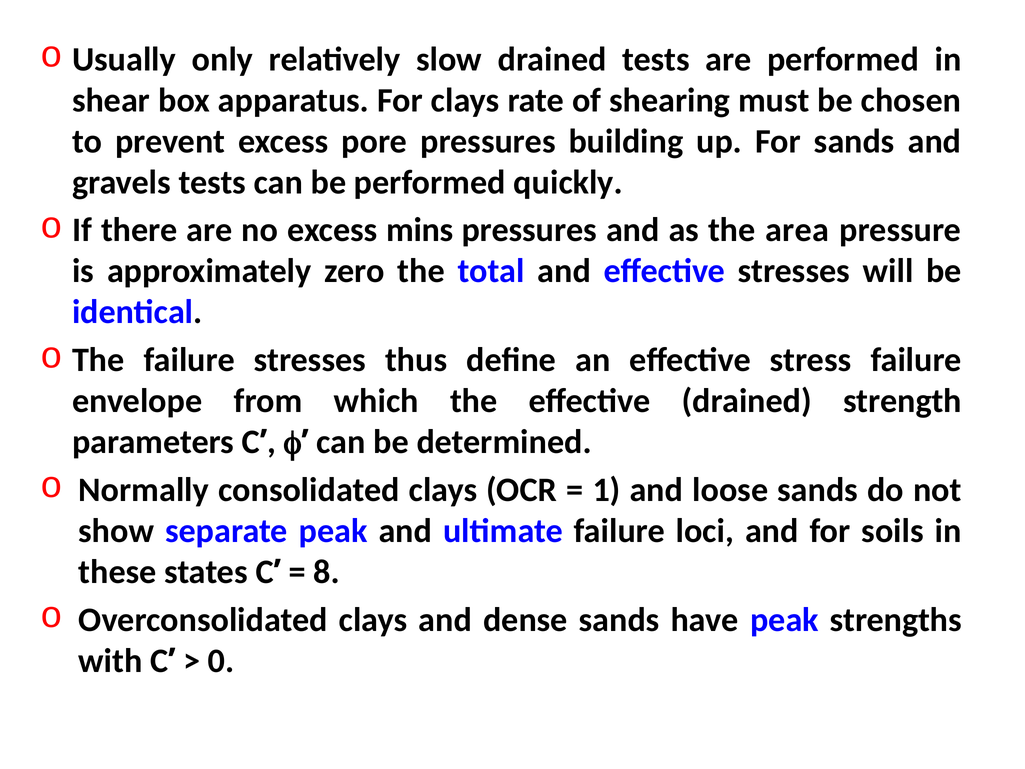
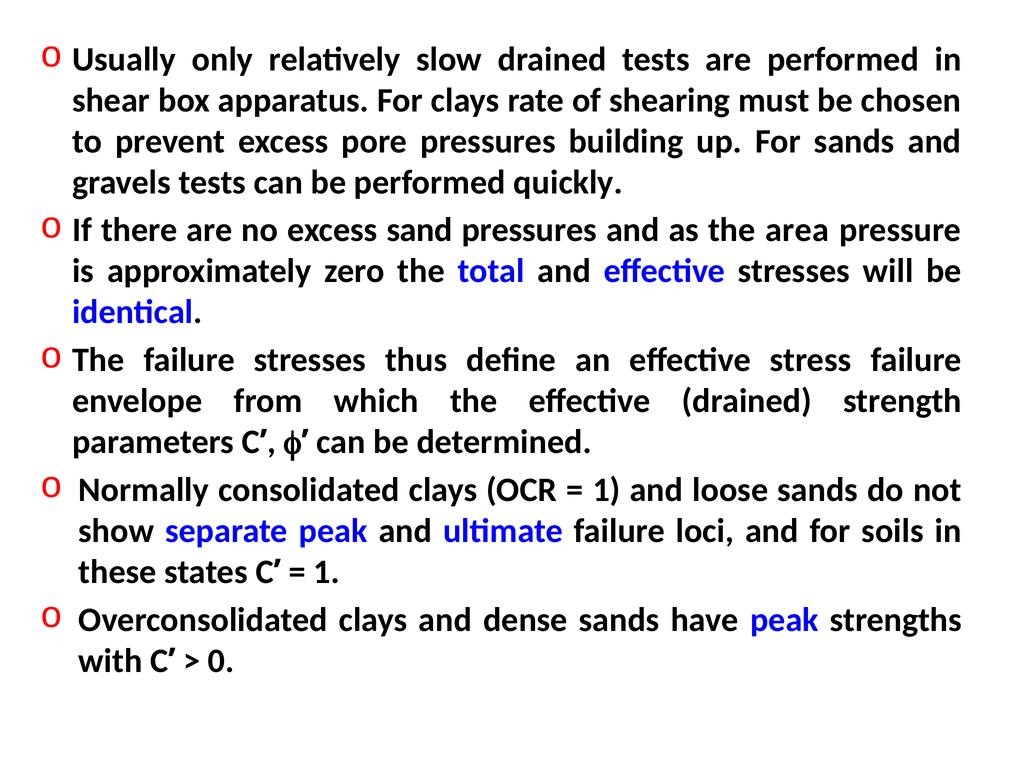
mins: mins -> sand (420, 230)
8: 8 -> 1 (327, 572)
